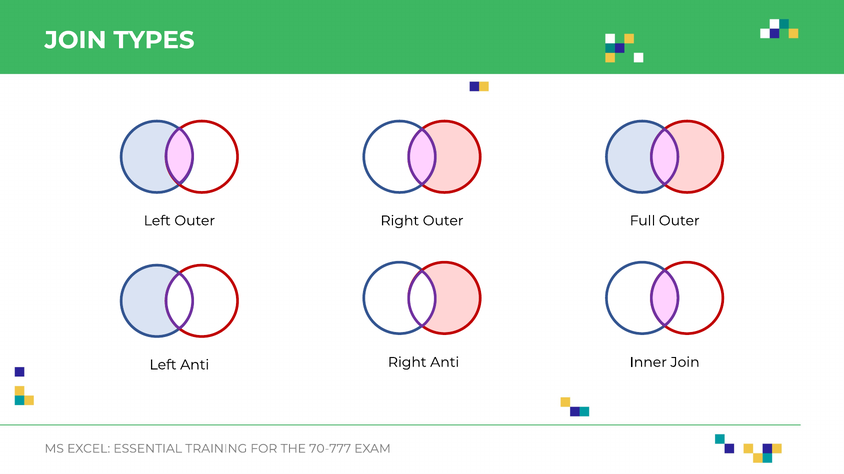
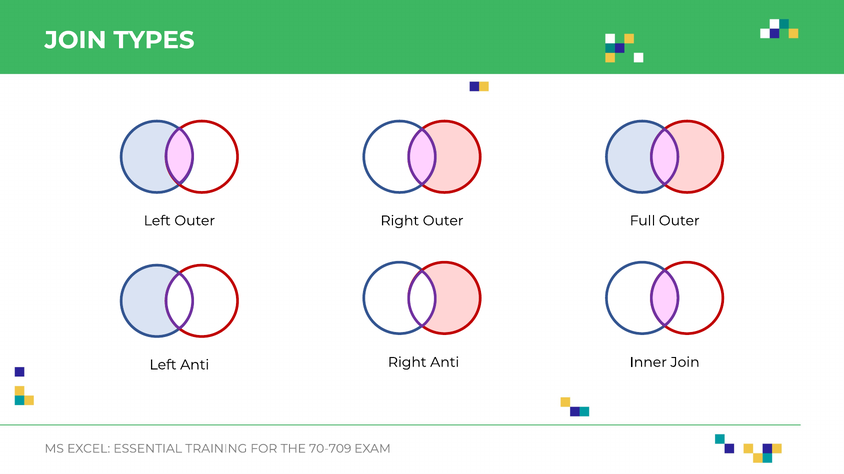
70-777: 70-777 -> 70-709 (330, 449)
